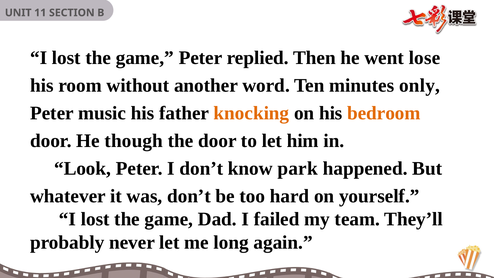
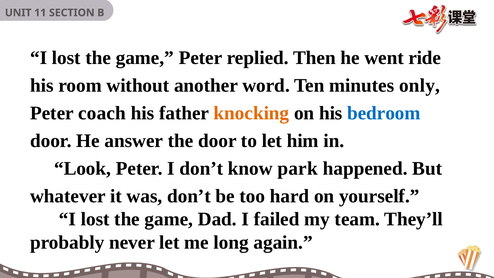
lose: lose -> ride (425, 58)
music: music -> coach (102, 113)
bedroom colour: orange -> blue (384, 113)
though: though -> answer (134, 141)
